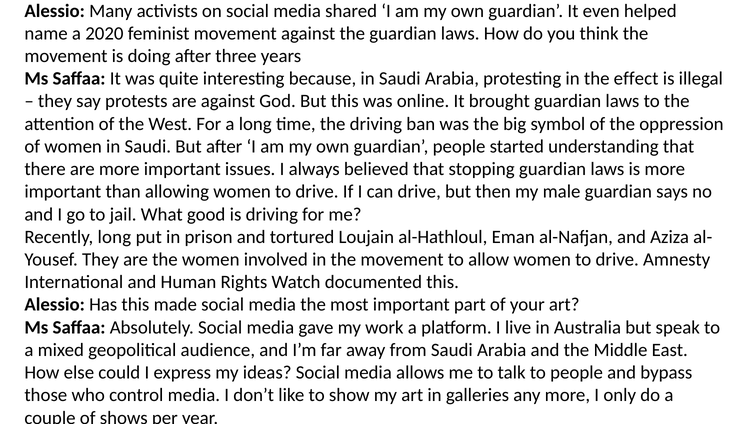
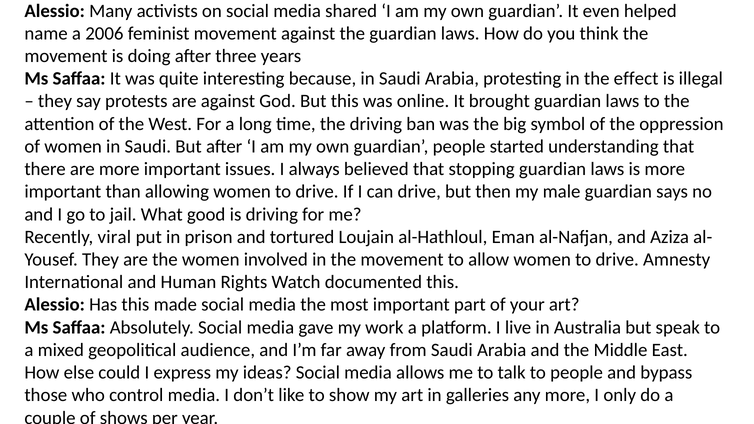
2020: 2020 -> 2006 (104, 33)
Recently long: long -> viral (114, 237)
